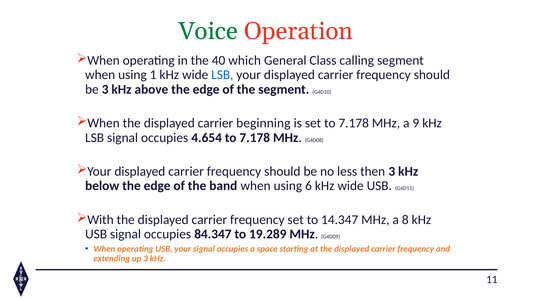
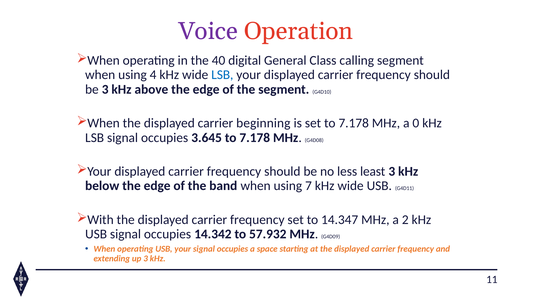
Voice colour: green -> purple (208, 31)
which: which -> digital (245, 60)
1: 1 -> 4 (153, 75)
9: 9 -> 0 (416, 123)
4.654: 4.654 -> 3.645 (207, 138)
then: then -> least (373, 171)
6: 6 -> 7 (308, 186)
8: 8 -> 2 (405, 220)
84.347: 84.347 -> 14.342 (213, 234)
19.289: 19.289 -> 57.932 (268, 234)
